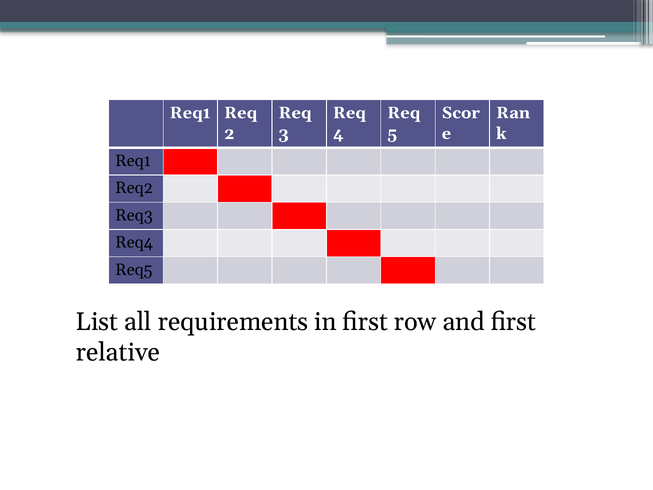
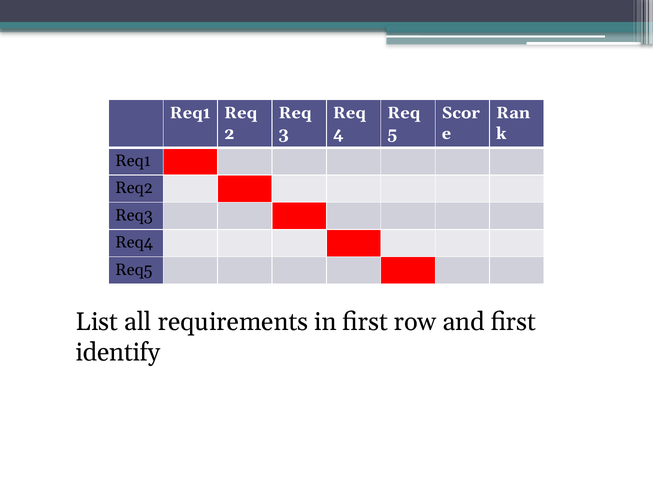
relative: relative -> identify (118, 352)
